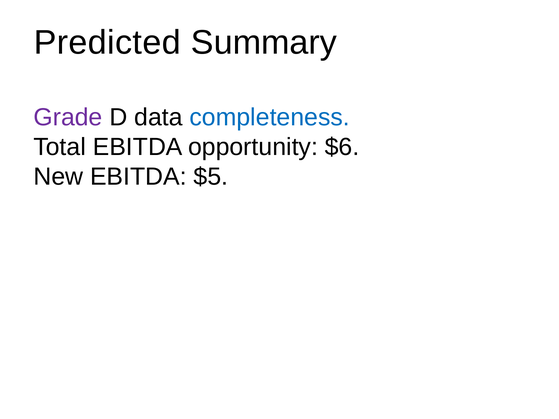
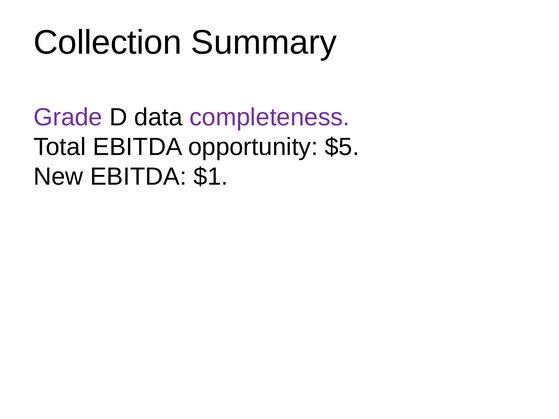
Predicted: Predicted -> Collection (108, 42)
completeness colour: blue -> purple (270, 117)
$6: $6 -> $5 (342, 147)
$5: $5 -> $1 (211, 177)
